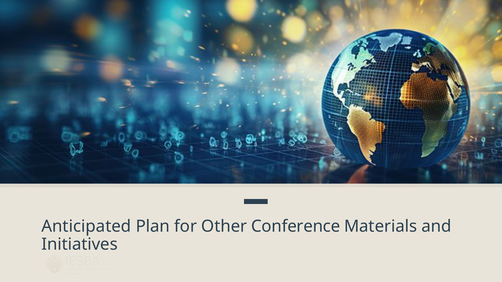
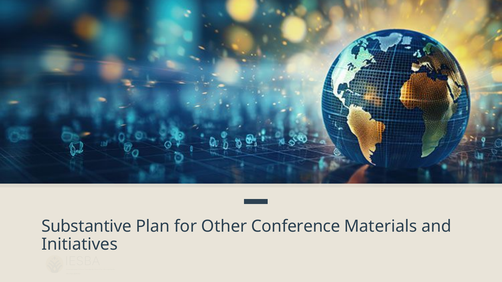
Anticipated: Anticipated -> Substantive (86, 227)
